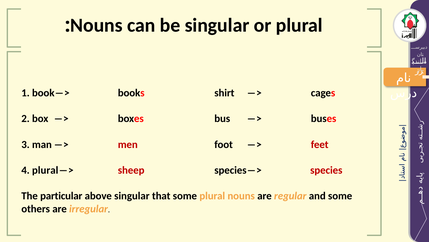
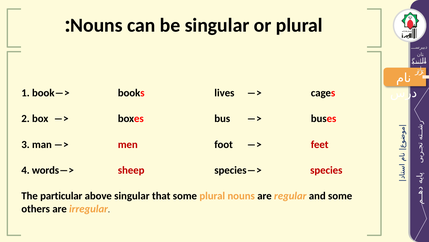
shirt: shirt -> lives (224, 93)
plural―>: plural―> -> words―> (53, 170)
